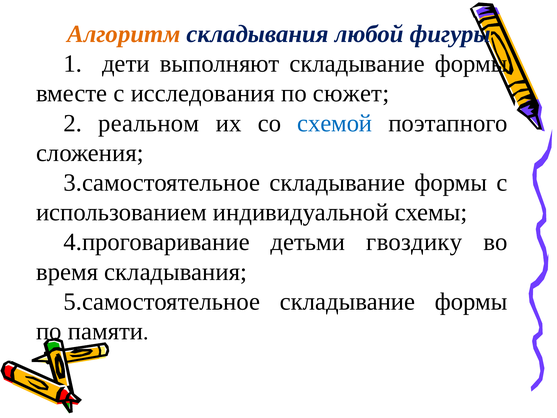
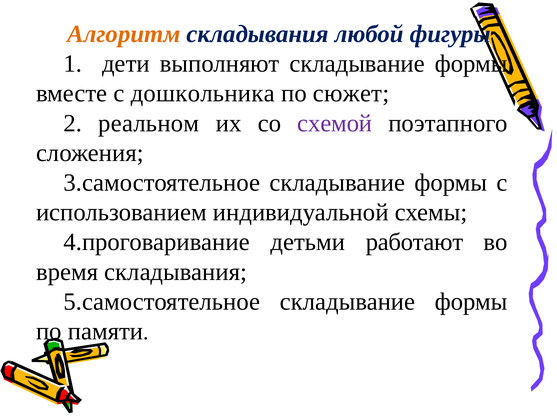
исследования: исследования -> дошкольника (203, 93)
схемой colour: blue -> purple (335, 123)
гвоздику: гвоздику -> работают (415, 242)
